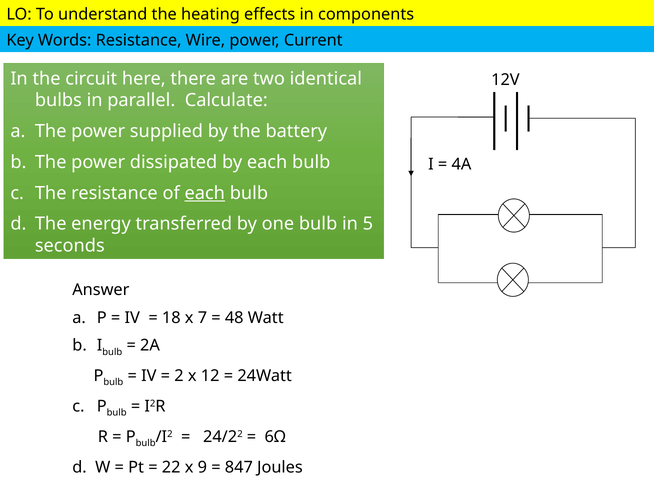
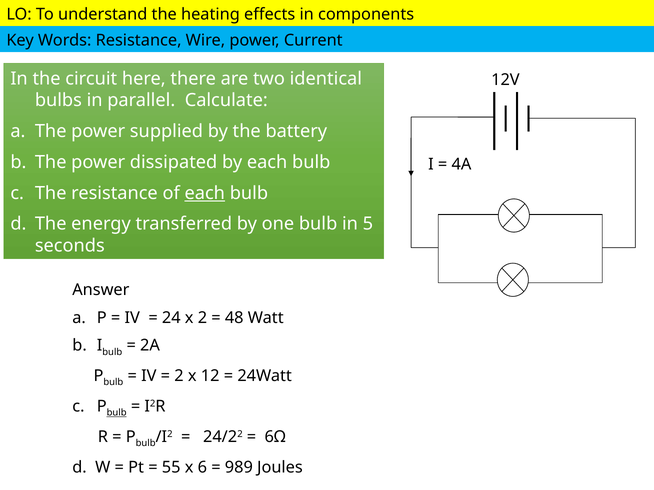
18: 18 -> 24 (171, 318)
x 7: 7 -> 2 (202, 318)
bulb underline: none -> present (117, 413)
22: 22 -> 55 (171, 468)
9: 9 -> 6 (202, 468)
847: 847 -> 989 (239, 468)
